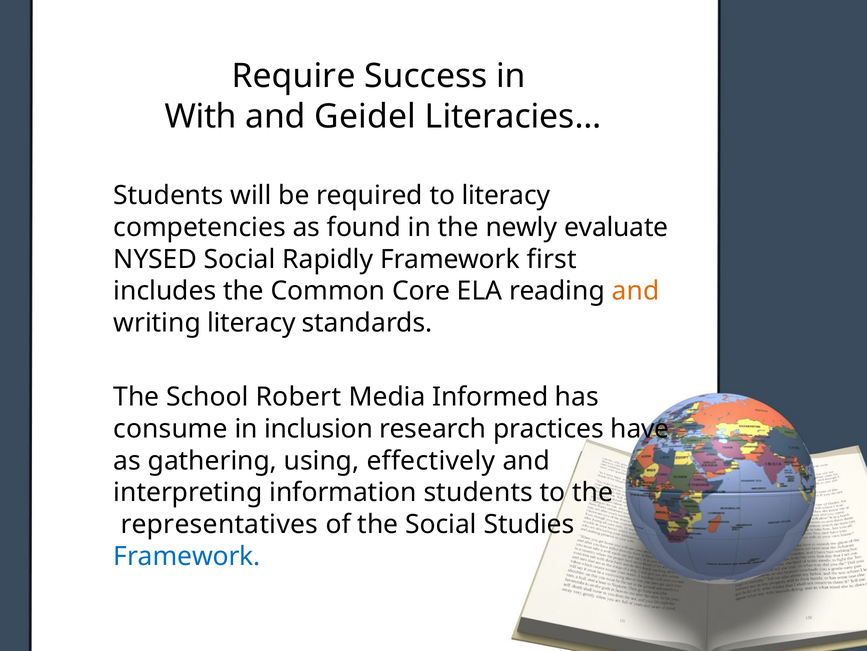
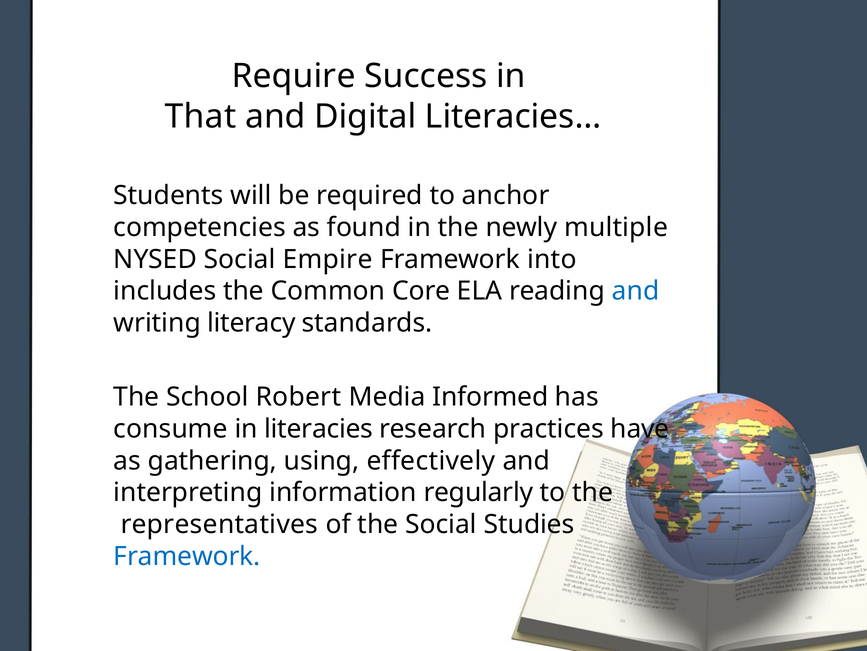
With: With -> That (200, 116)
Geidel: Geidel -> Digital (365, 116)
to literacy: literacy -> anchor (506, 195)
evaluate: evaluate -> multiple (616, 227)
Rapidly: Rapidly -> Empire (328, 259)
first: first -> into (552, 259)
and colour: orange -> blue (636, 291)
inclusion: inclusion -> literacies (319, 429)
information students: students -> regularly (478, 492)
